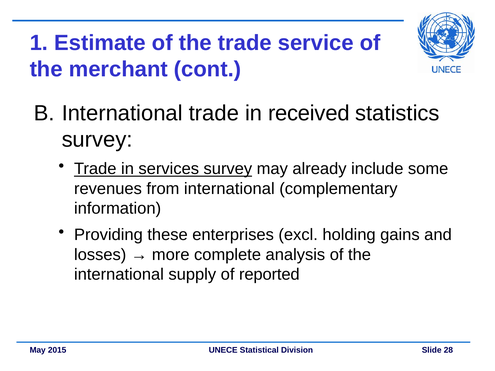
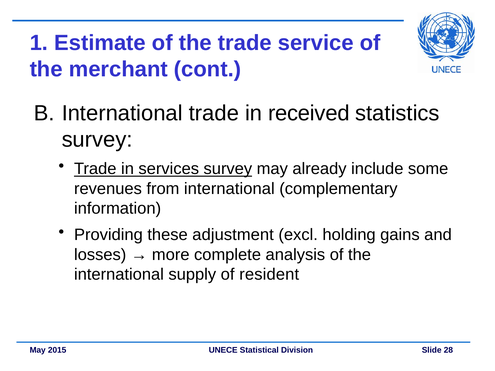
enterprises: enterprises -> adjustment (233, 235)
reported: reported -> resident (269, 275)
